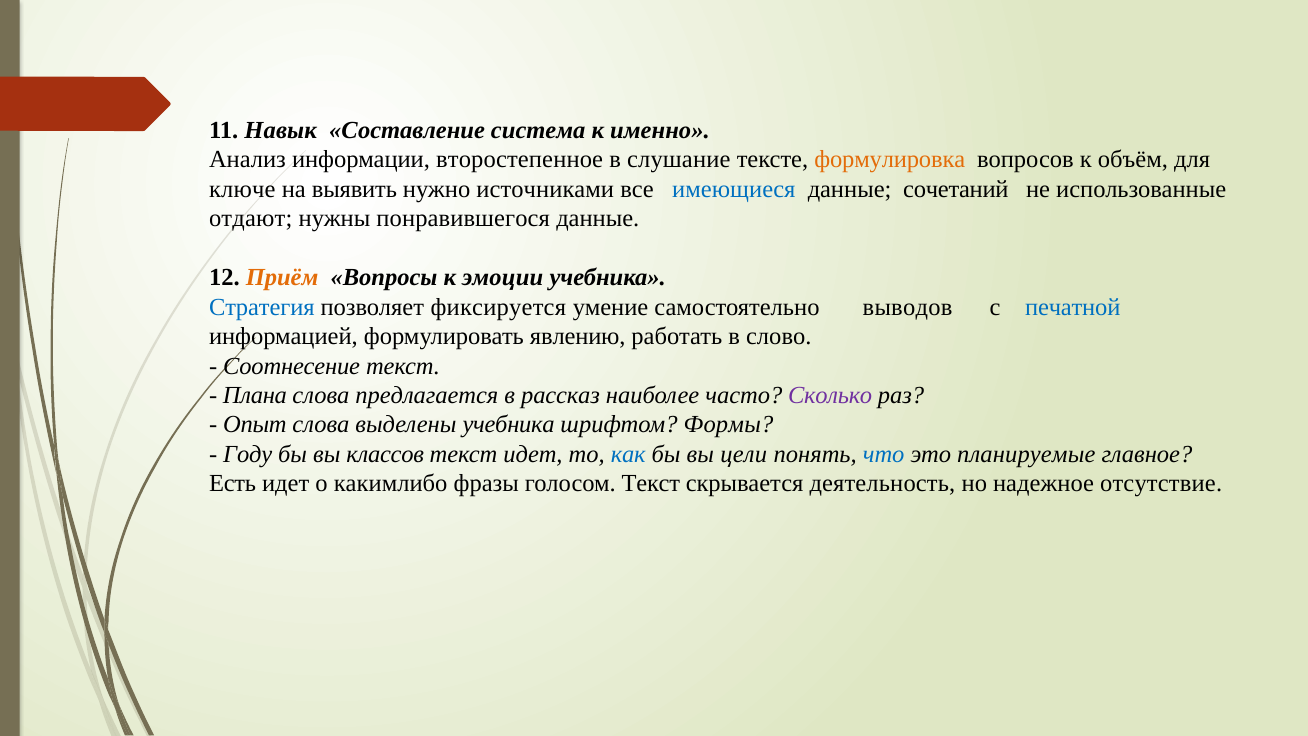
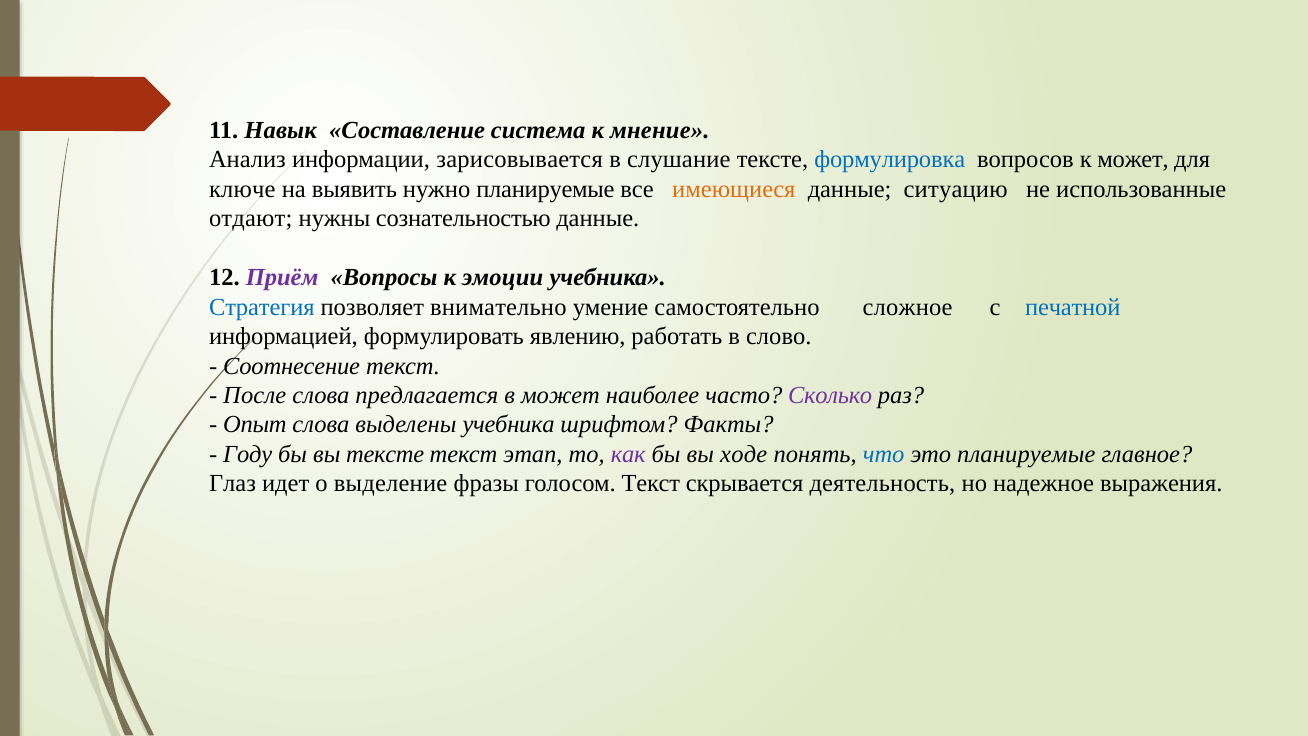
именно: именно -> мнение (660, 130)
второстепенное: второстепенное -> зарисовывается (520, 160)
формулировка colour: orange -> blue (890, 160)
к объём: объём -> может (1133, 160)
нужно источниками: источниками -> планируемые (545, 189)
имеющиеся colour: blue -> orange (734, 189)
сочетаний: сочетаний -> ситуацию (956, 189)
понравившегося: понравившегося -> сознательностью (463, 219)
Приём colour: orange -> purple (282, 278)
фиксируется: фиксируется -> внимательно (498, 307)
выводов: выводов -> сложное (908, 307)
Плана: Плана -> После (255, 395)
в рассказ: рассказ -> может (561, 395)
Формы: Формы -> Факты (729, 425)
вы классов: классов -> тексте (385, 454)
текст идет: идет -> этап (533, 454)
как colour: blue -> purple (628, 454)
цели: цели -> ходе (744, 454)
Есть: Есть -> Глаз (233, 484)
какимлибо: какимлибо -> выделение (391, 484)
отсутствие: отсутствие -> выражения (1161, 484)
